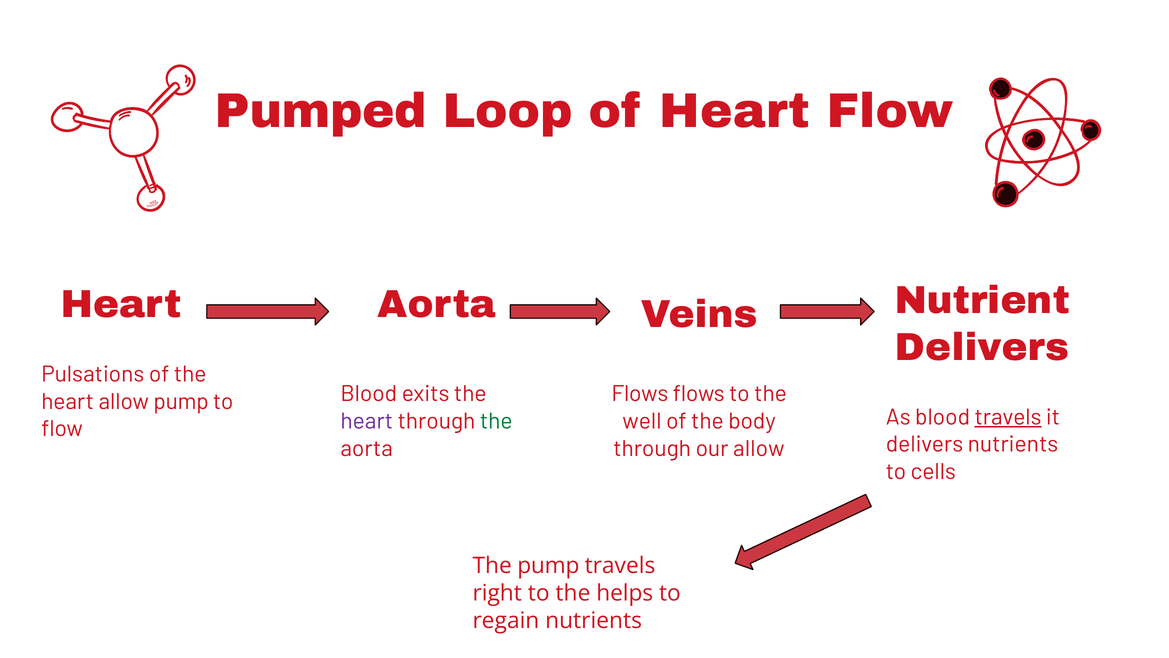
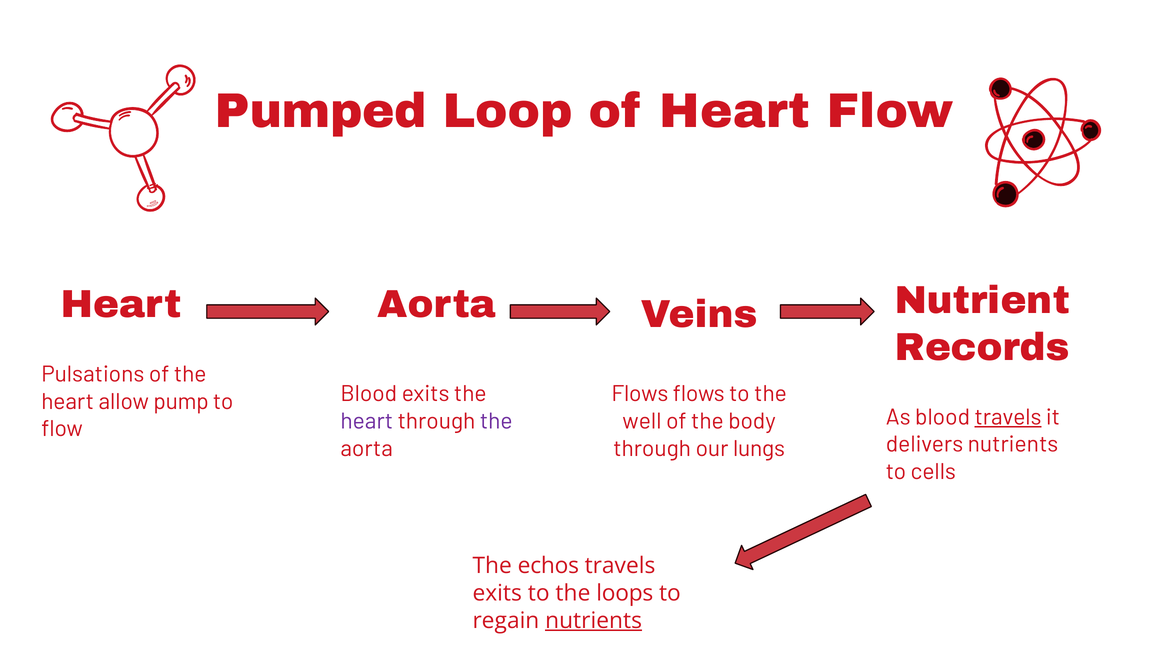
Delivers: Delivers -> Records (982, 347)
the colour: green -> purple (496, 421)
our allow: allow -> lungs (759, 448)
The pump: pump -> echos (548, 566)
right: right -> exits (497, 593)
helps: helps -> loops (625, 593)
nutrients underline: none -> present (594, 620)
